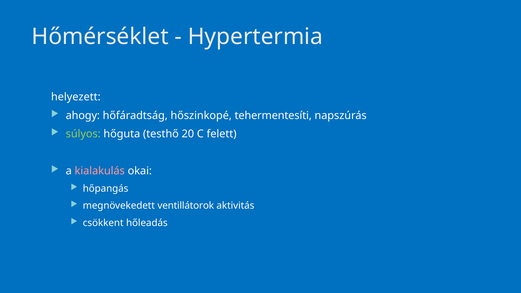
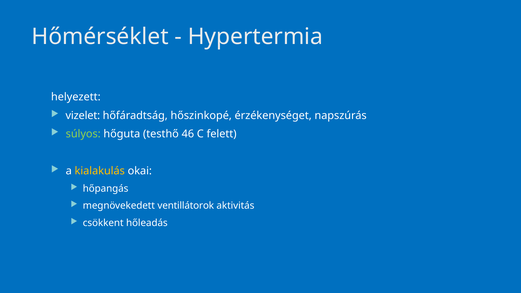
ahogy: ahogy -> vizelet (83, 115)
tehermentesíti: tehermentesíti -> érzékenységet (273, 115)
20: 20 -> 46 (188, 134)
kialakulás colour: pink -> yellow (100, 171)
